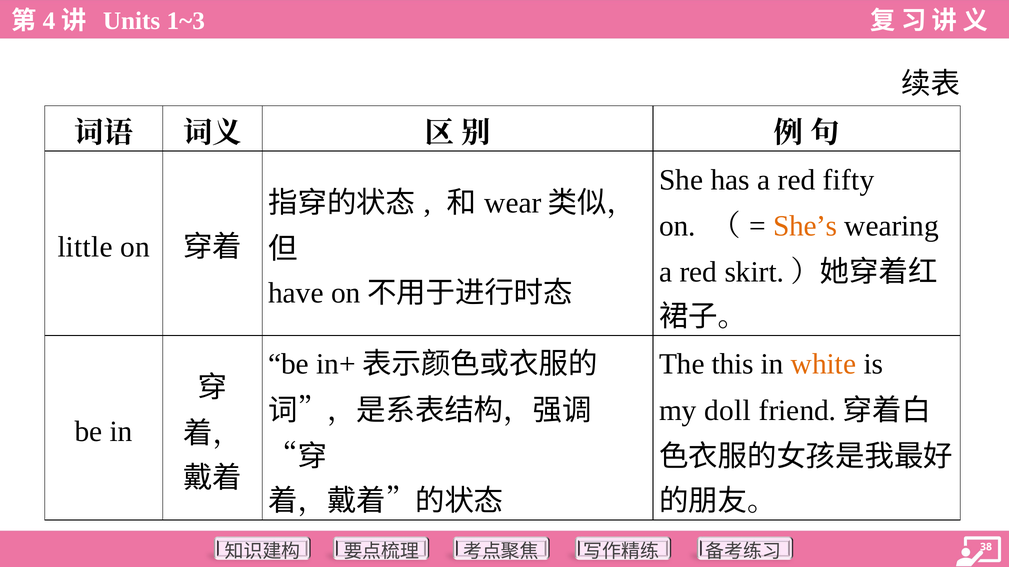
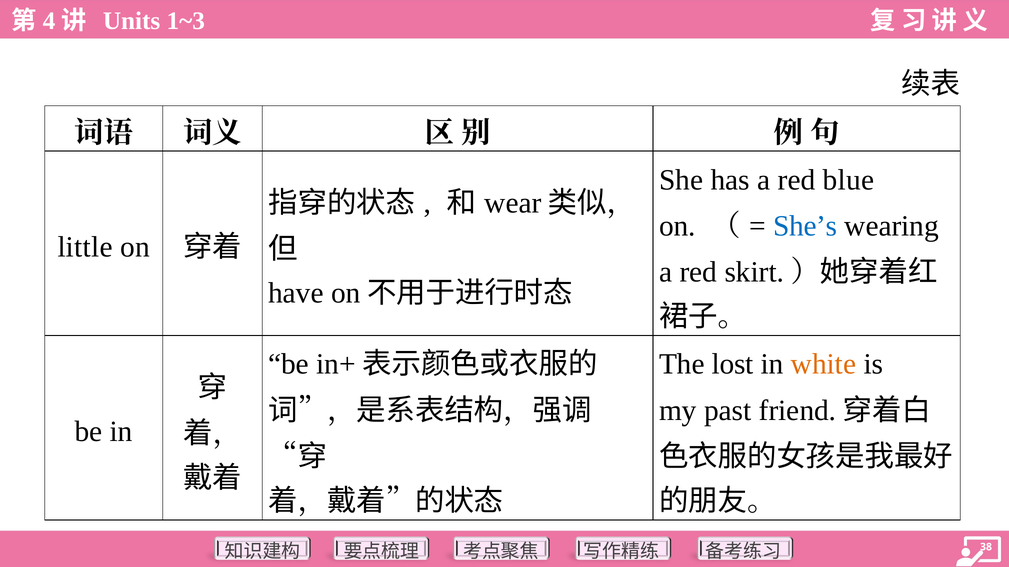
fifty: fifty -> blue (849, 180)
She’s colour: orange -> blue (805, 226)
this: this -> lost (733, 365)
doll: doll -> past (728, 411)
